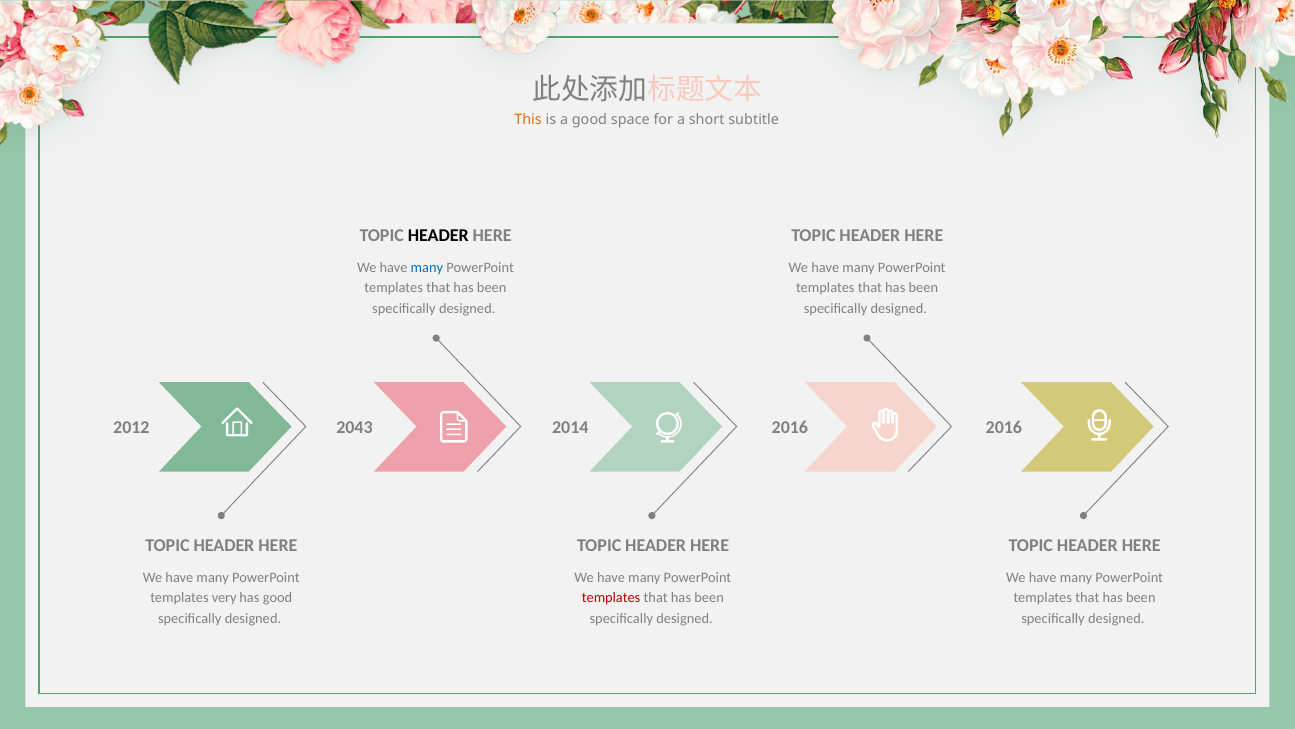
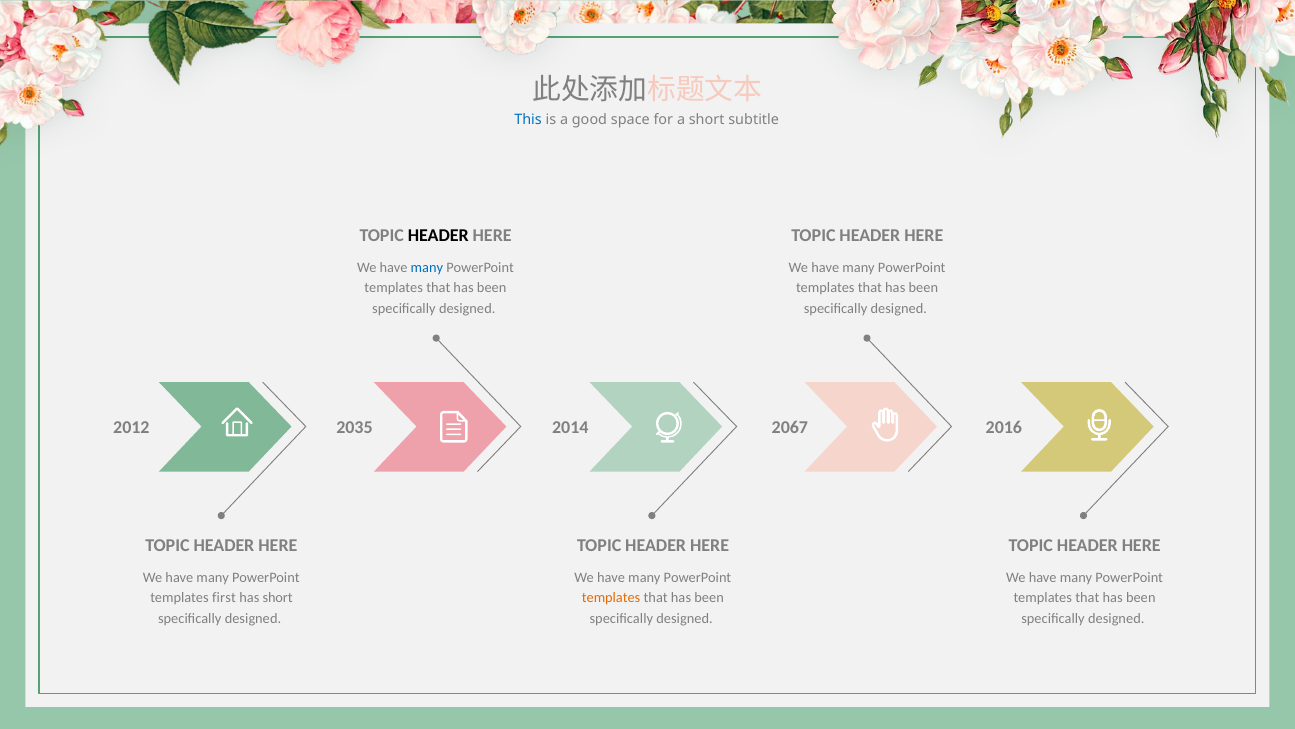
This colour: orange -> blue (528, 120)
2043: 2043 -> 2035 (354, 428)
2014 2016: 2016 -> 2067 (790, 428)
very: very -> first (224, 598)
has good: good -> short (278, 598)
templates colour: red -> orange (611, 598)
